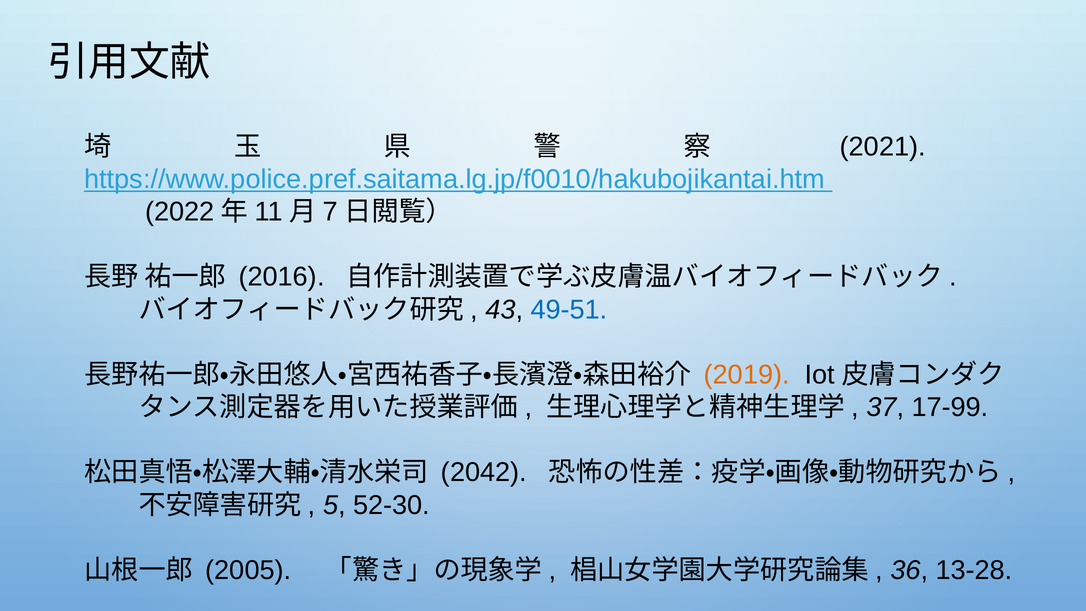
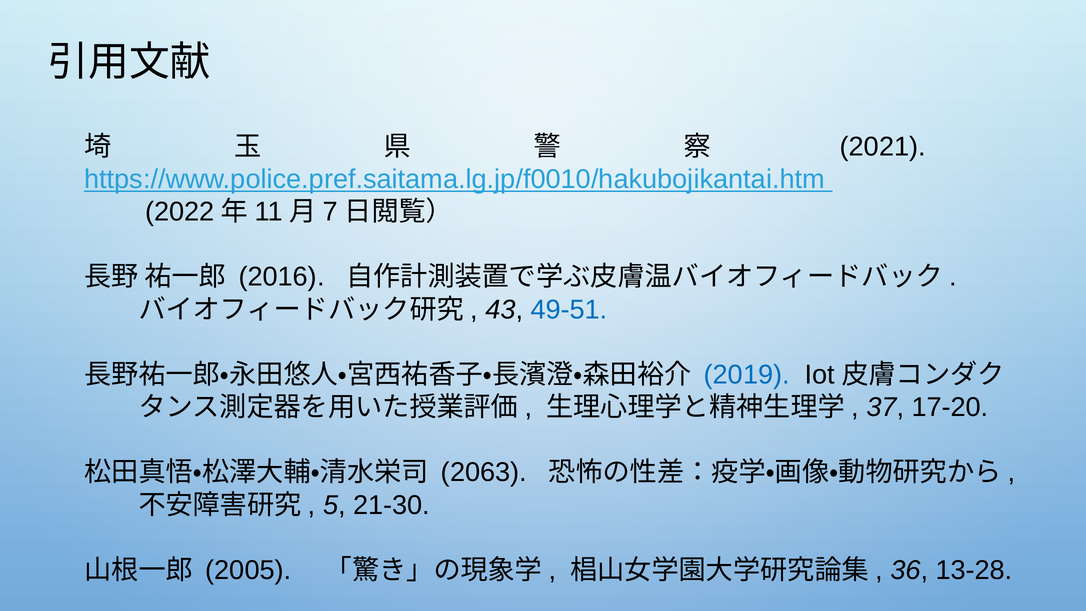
2019 colour: orange -> blue (747, 375)
17-99: 17-99 -> 17-20 (950, 407)
2042: 2042 -> 2063 (484, 472)
52-30: 52-30 -> 21-30 (392, 505)
